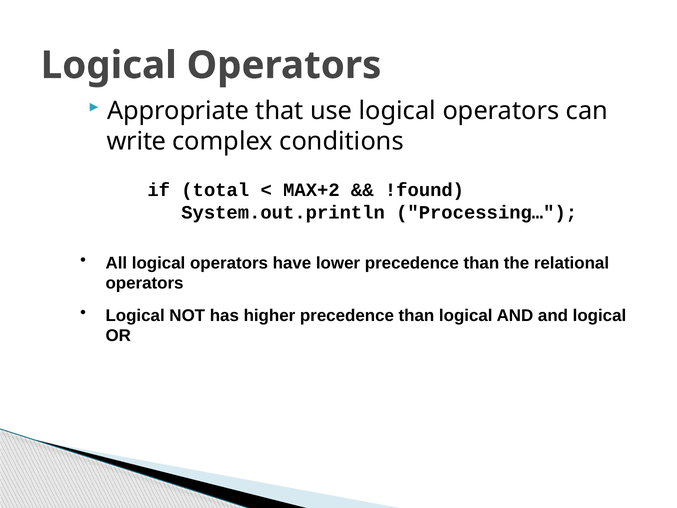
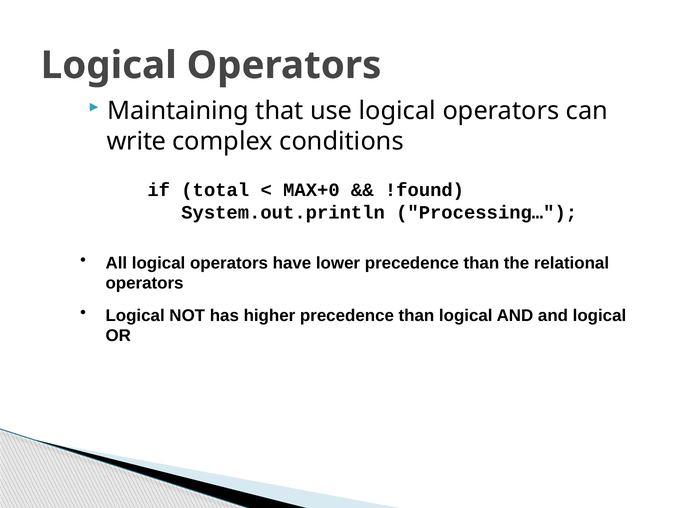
Appropriate: Appropriate -> Maintaining (178, 111)
MAX+2: MAX+2 -> MAX+0 (311, 190)
